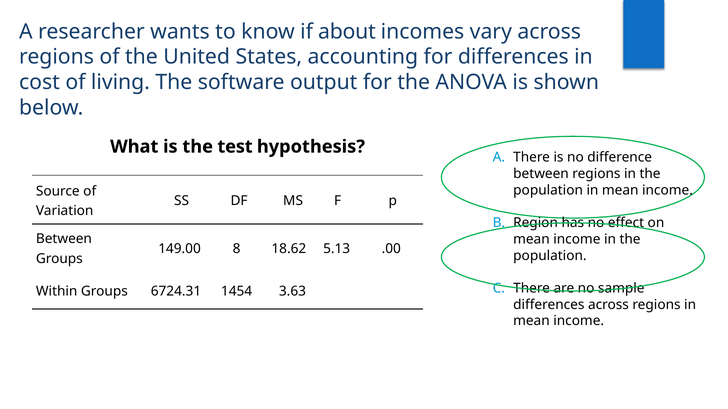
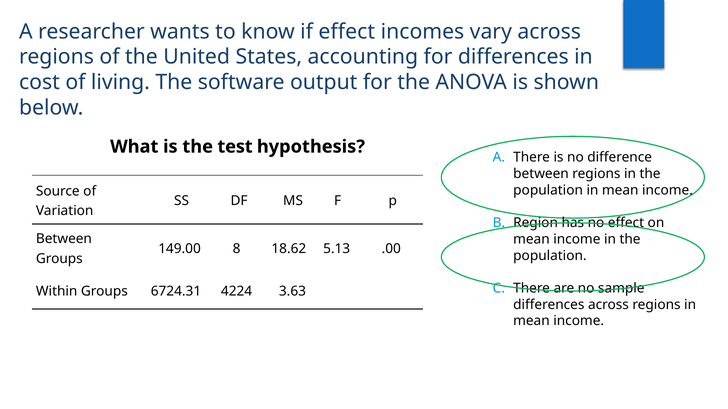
if about: about -> effect (347, 32)
1454: 1454 -> 4224 (237, 292)
